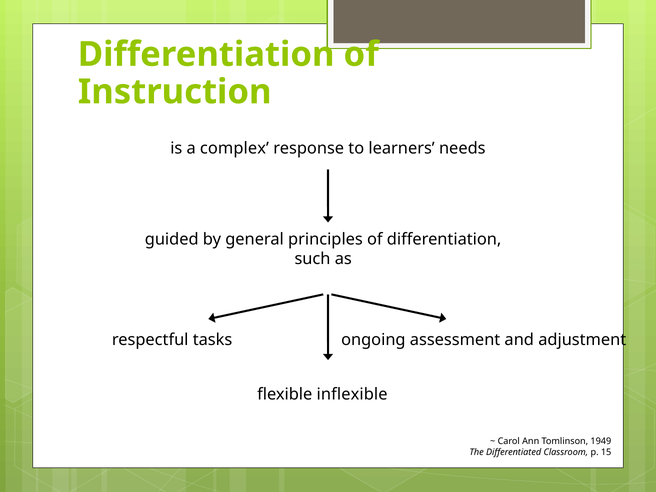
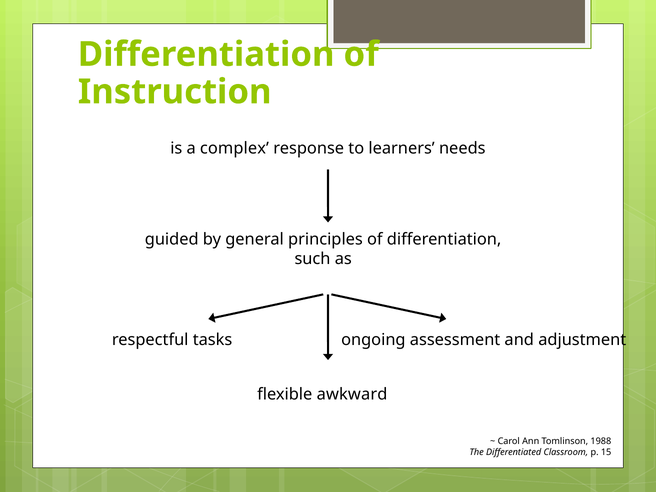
inflexible: inflexible -> awkward (352, 394)
1949: 1949 -> 1988 (601, 441)
